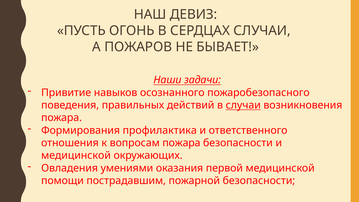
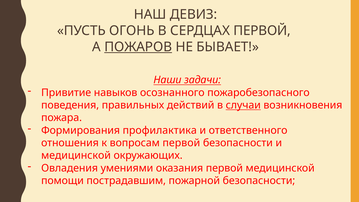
СЕРДЦАХ СЛУЧАИ: СЛУЧАИ -> ПЕРВОЙ (262, 31)
ПОЖАРОВ underline: none -> present (138, 47)
вопросам пожара: пожара -> первой (181, 143)
